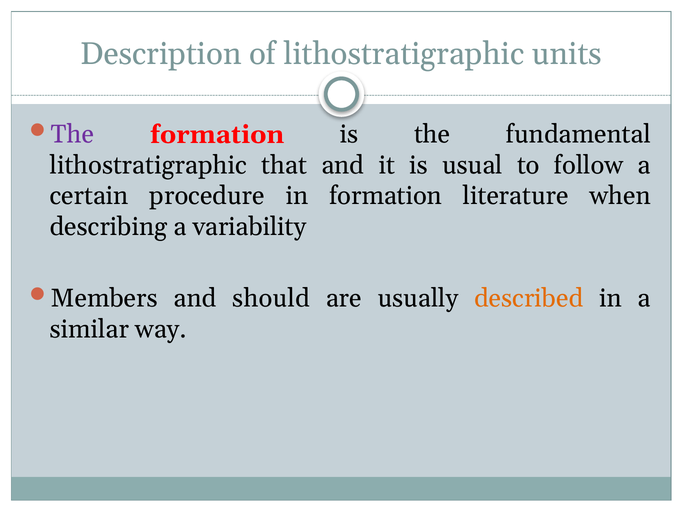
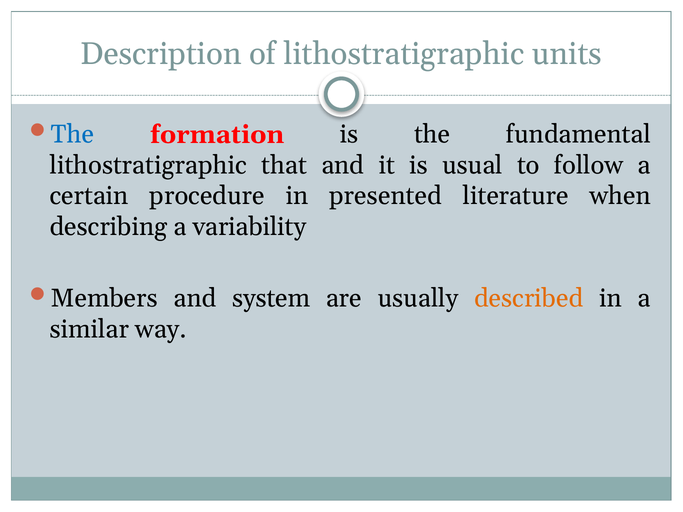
The colour: purple -> blue (73, 135)
in formation: formation -> presented (385, 196)
should: should -> system (271, 299)
